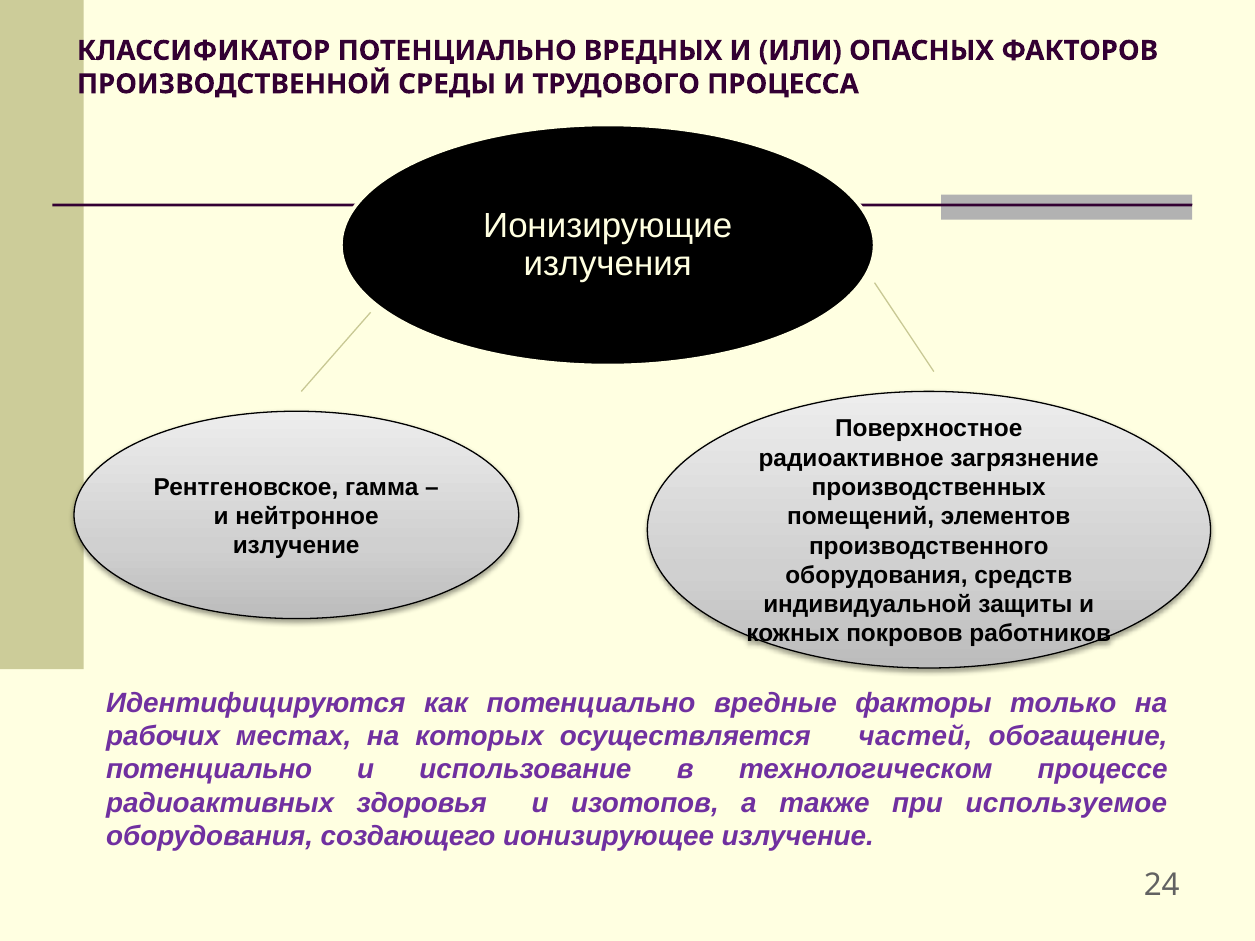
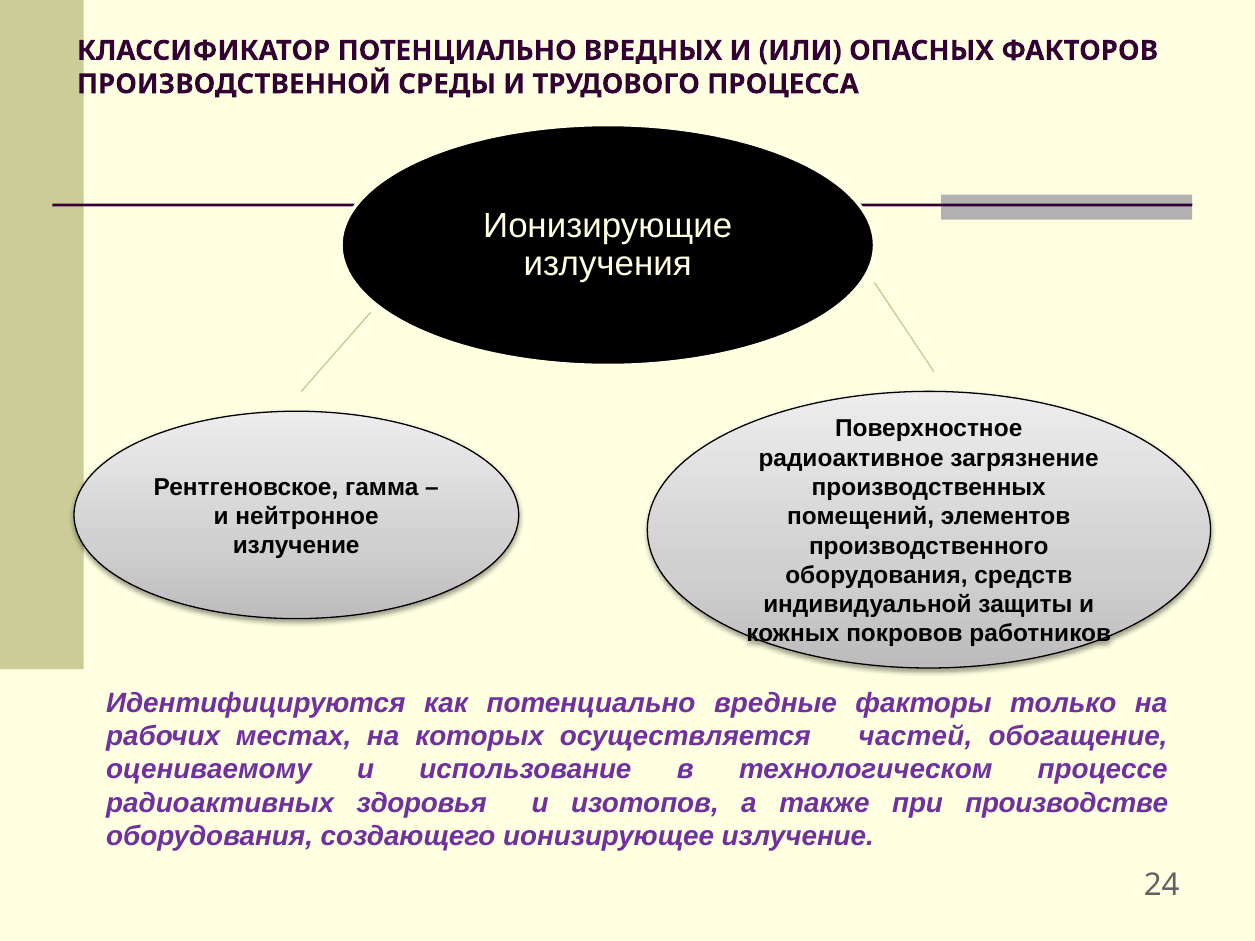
потенциально: потенциально -> оцениваемому (209, 770)
используемое: используемое -> производстве (1067, 803)
